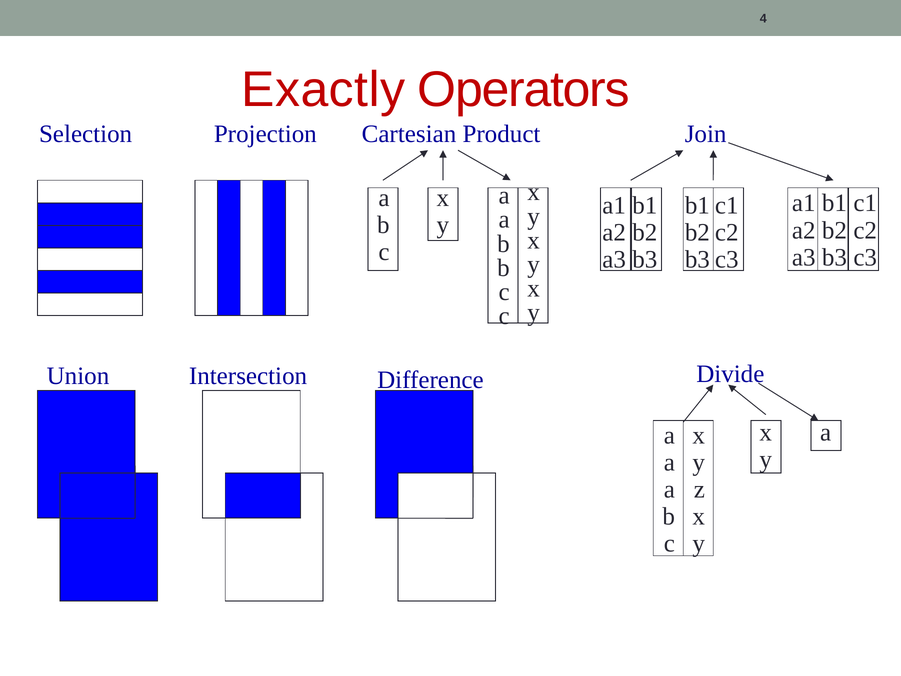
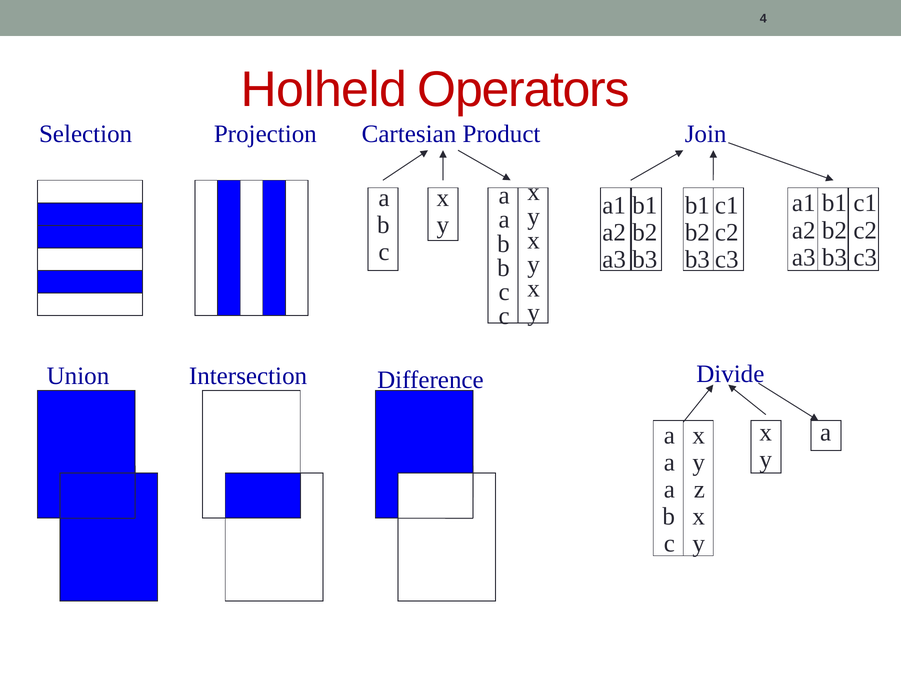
Exactly: Exactly -> Holheld (324, 90)
